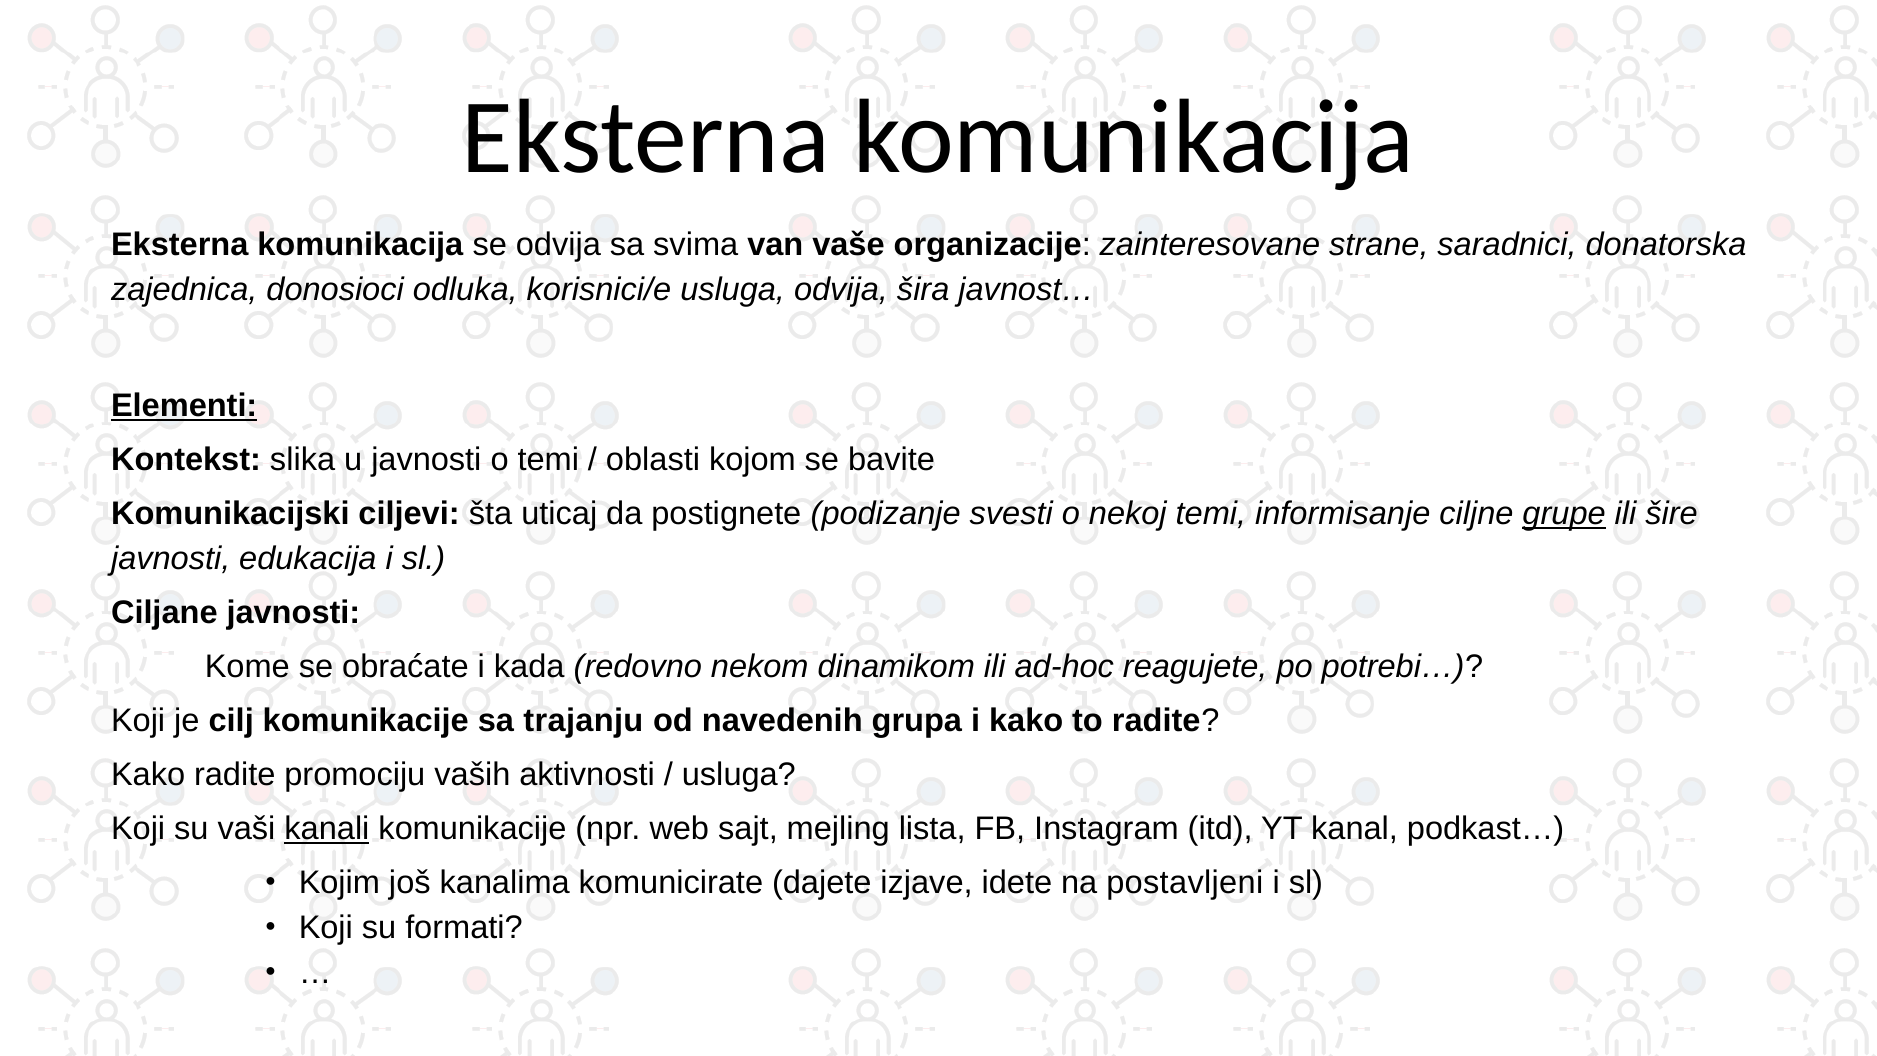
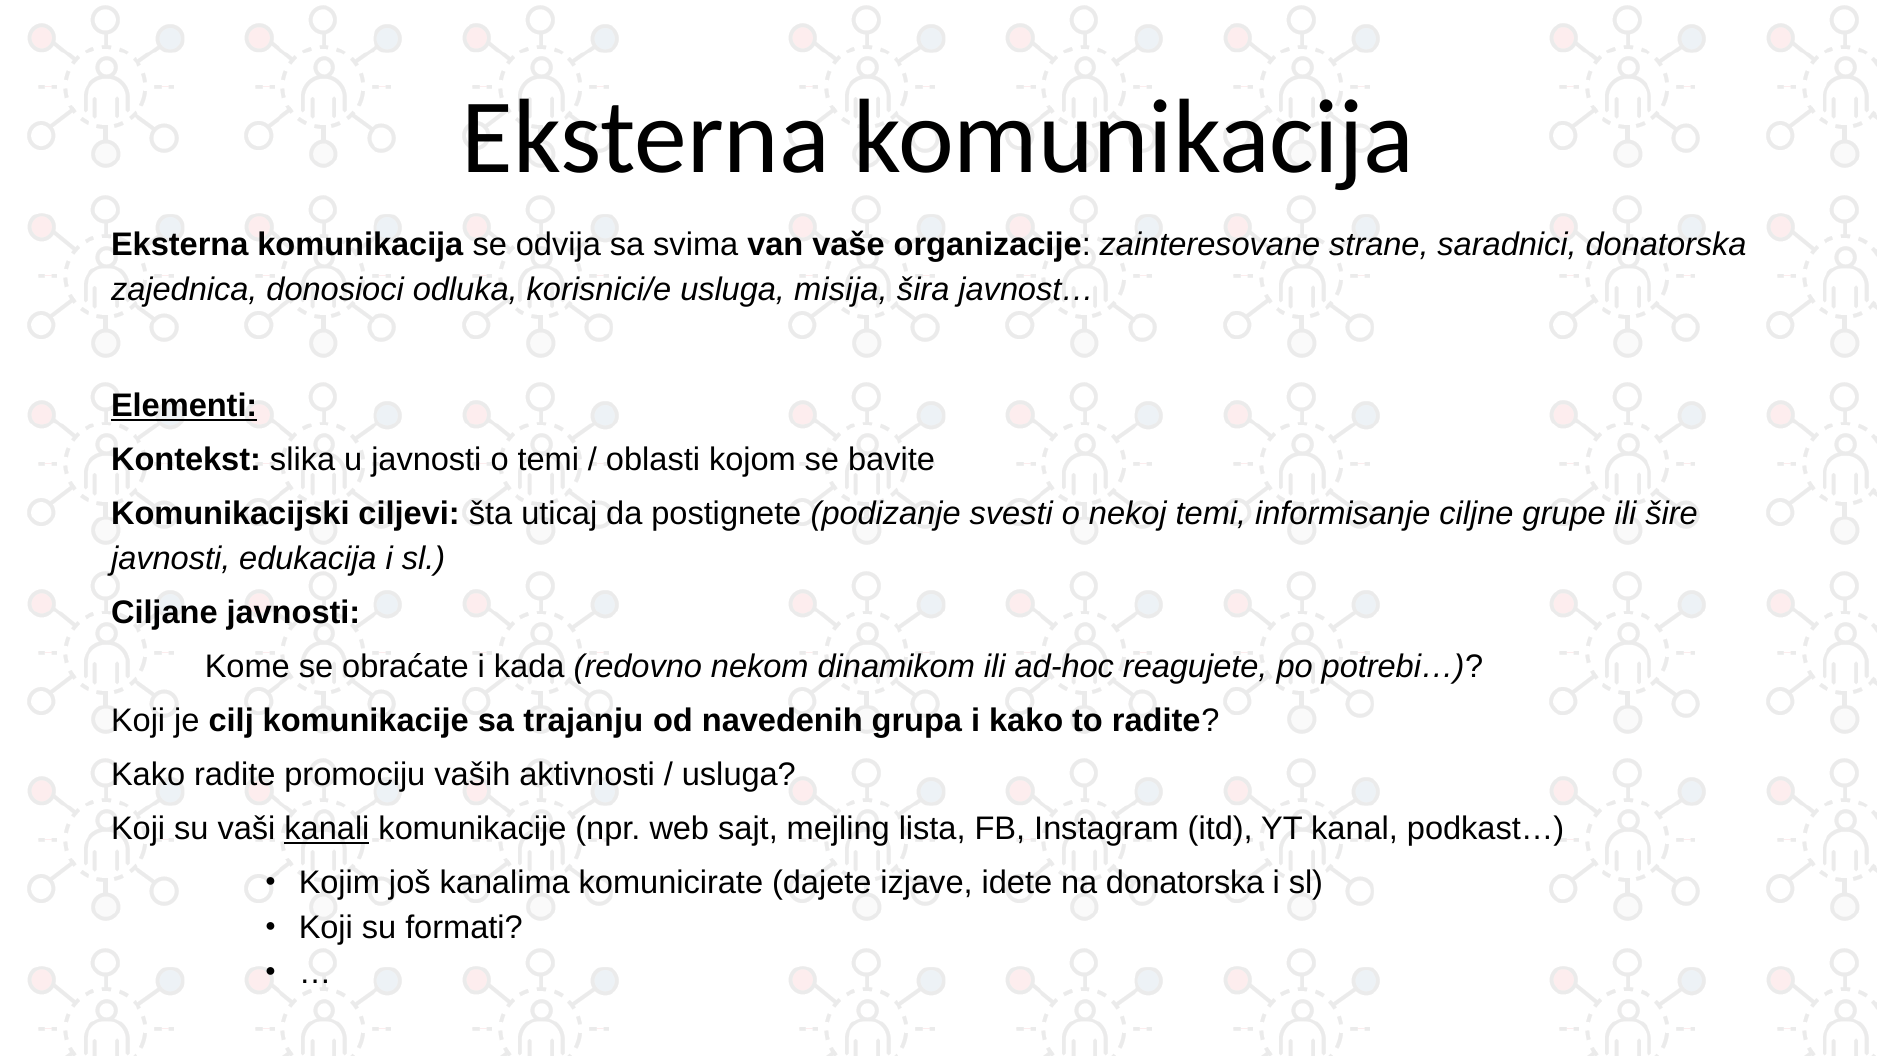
usluga odvija: odvija -> misija (841, 289)
grupe underline: present -> none (1564, 514)
na postavljeni: postavljeni -> donatorska (1185, 883)
